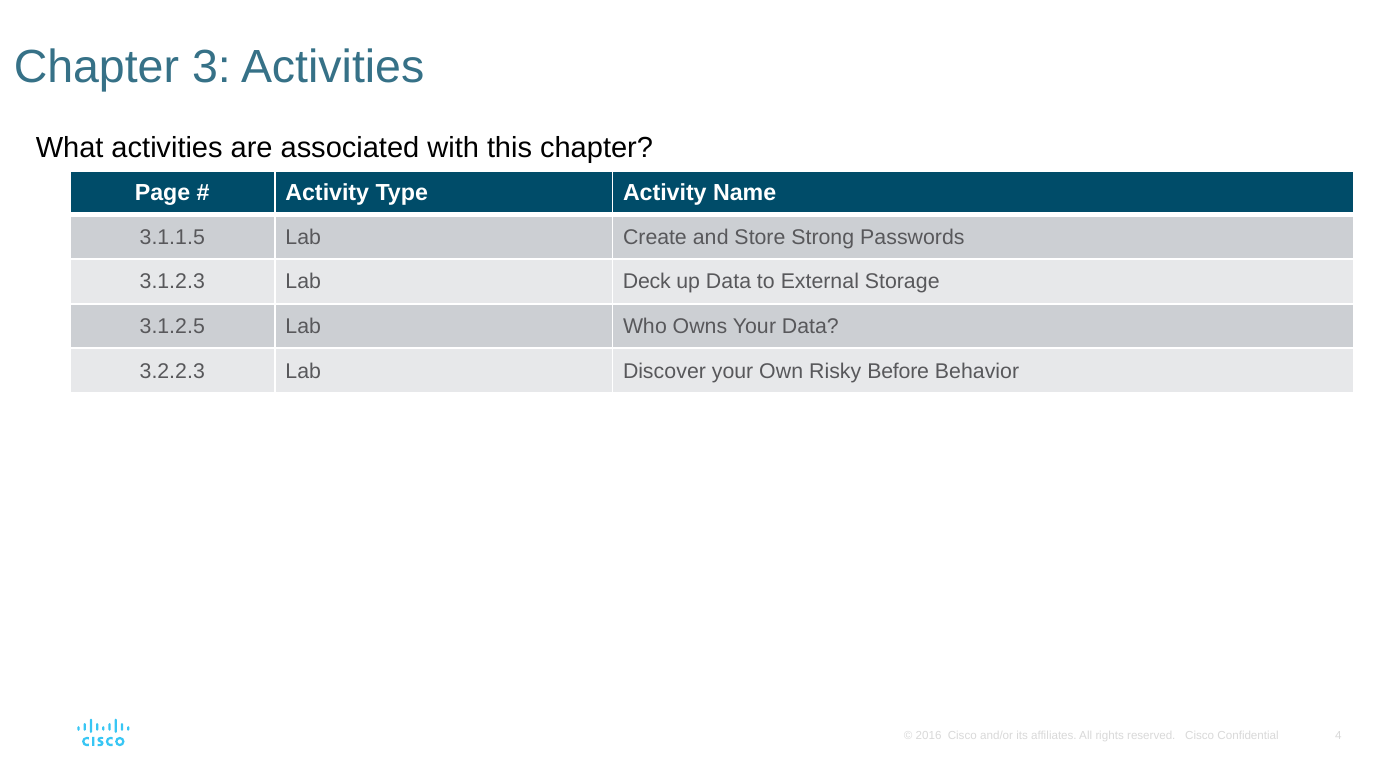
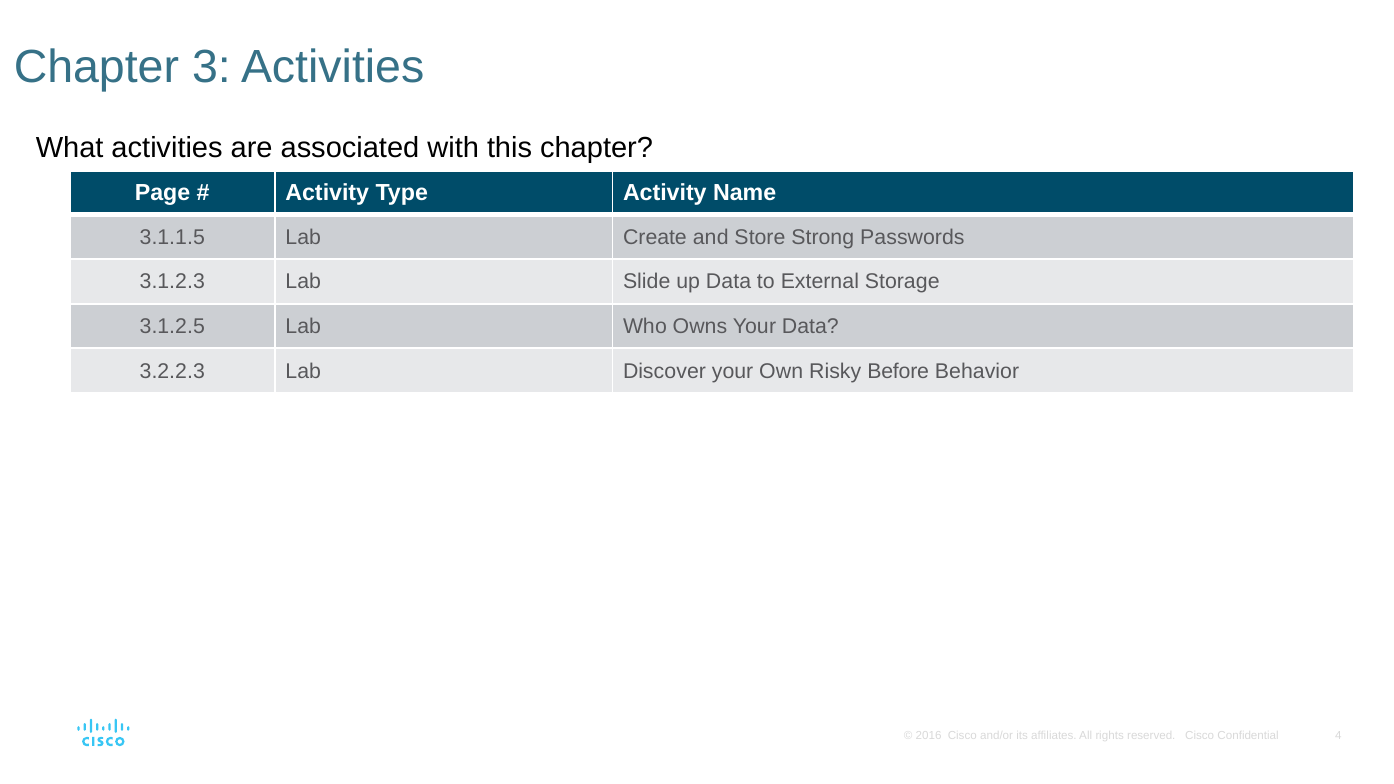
Deck: Deck -> Slide (647, 282)
